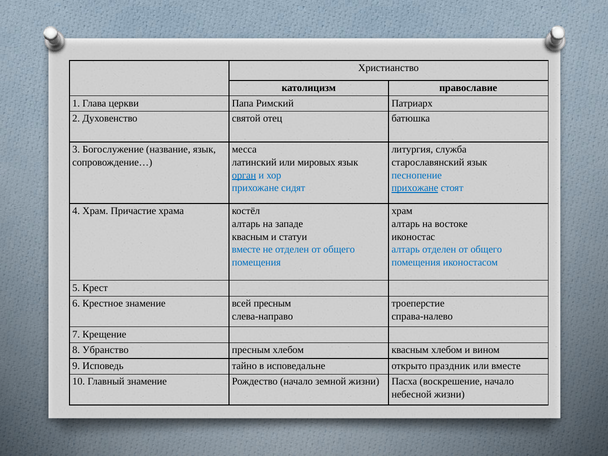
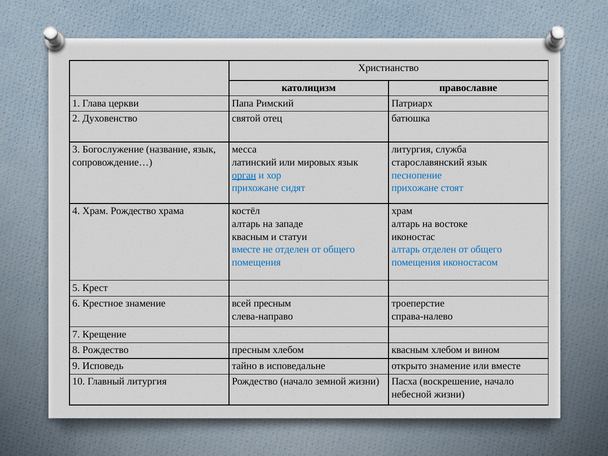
прихожане underline: present -> none (415, 188)
Храм Причастие: Причастие -> Рождество (133, 211)
8 Убранство: Убранство -> Рождество (106, 350)
открыто праздник: праздник -> знамение (450, 366)
Главный знамение: знамение -> литургия (147, 382)
